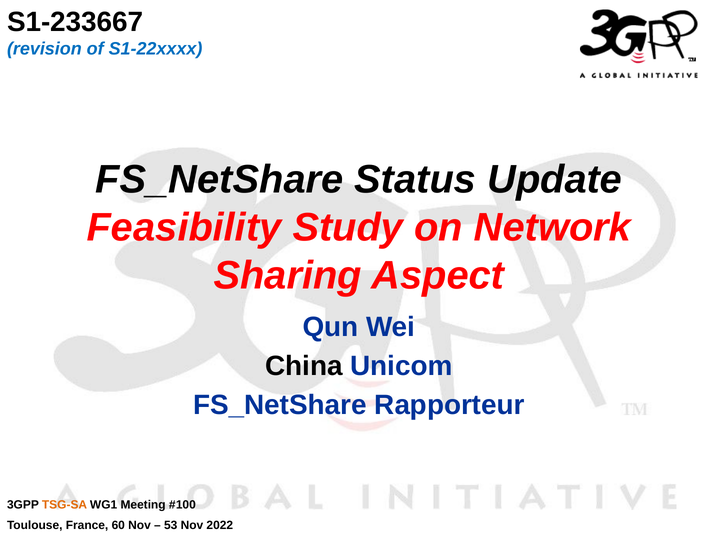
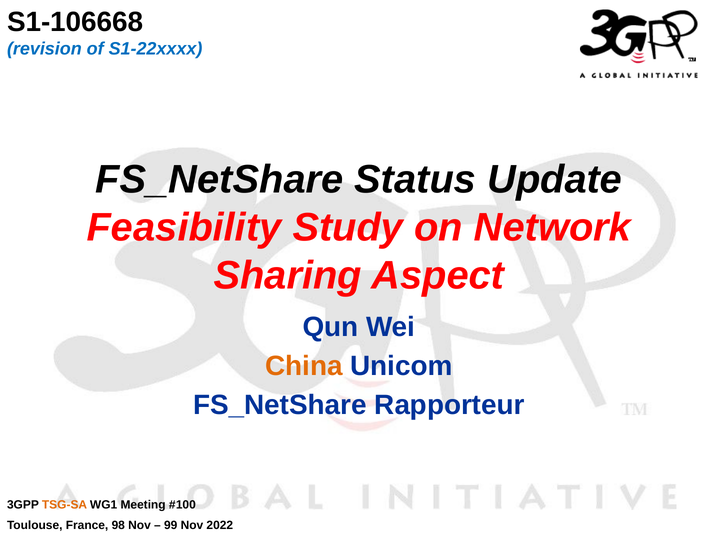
S1-233667: S1-233667 -> S1-106668 (75, 22)
China colour: black -> orange (304, 366)
60: 60 -> 98 (118, 526)
53: 53 -> 99 (171, 526)
